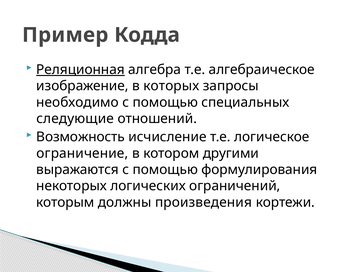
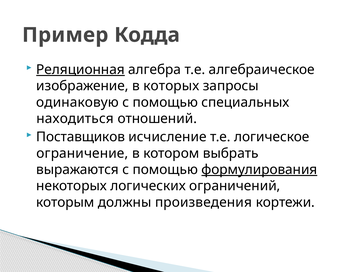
необходимо: необходимо -> одинаковую (77, 102)
следующие: следующие -> находиться (75, 119)
Возможность: Возможность -> Поставщиков (81, 137)
другими: другими -> выбрать (231, 153)
формулирования underline: none -> present (259, 170)
